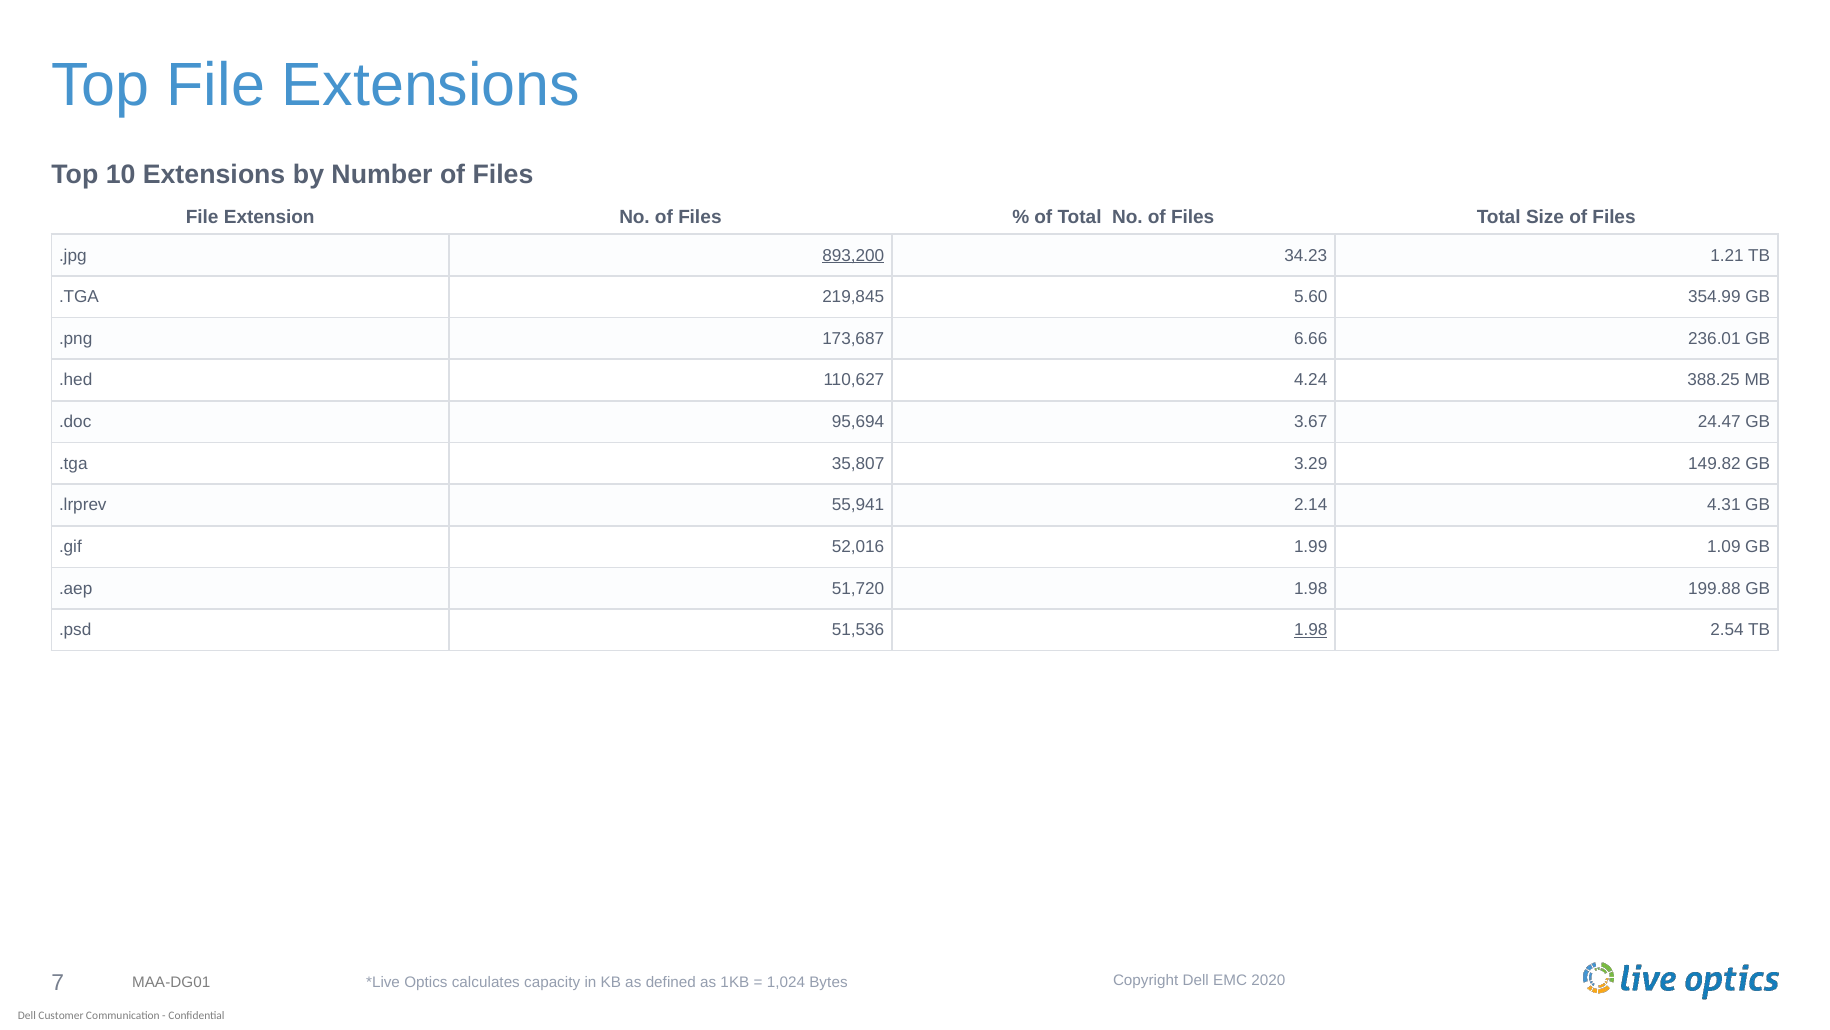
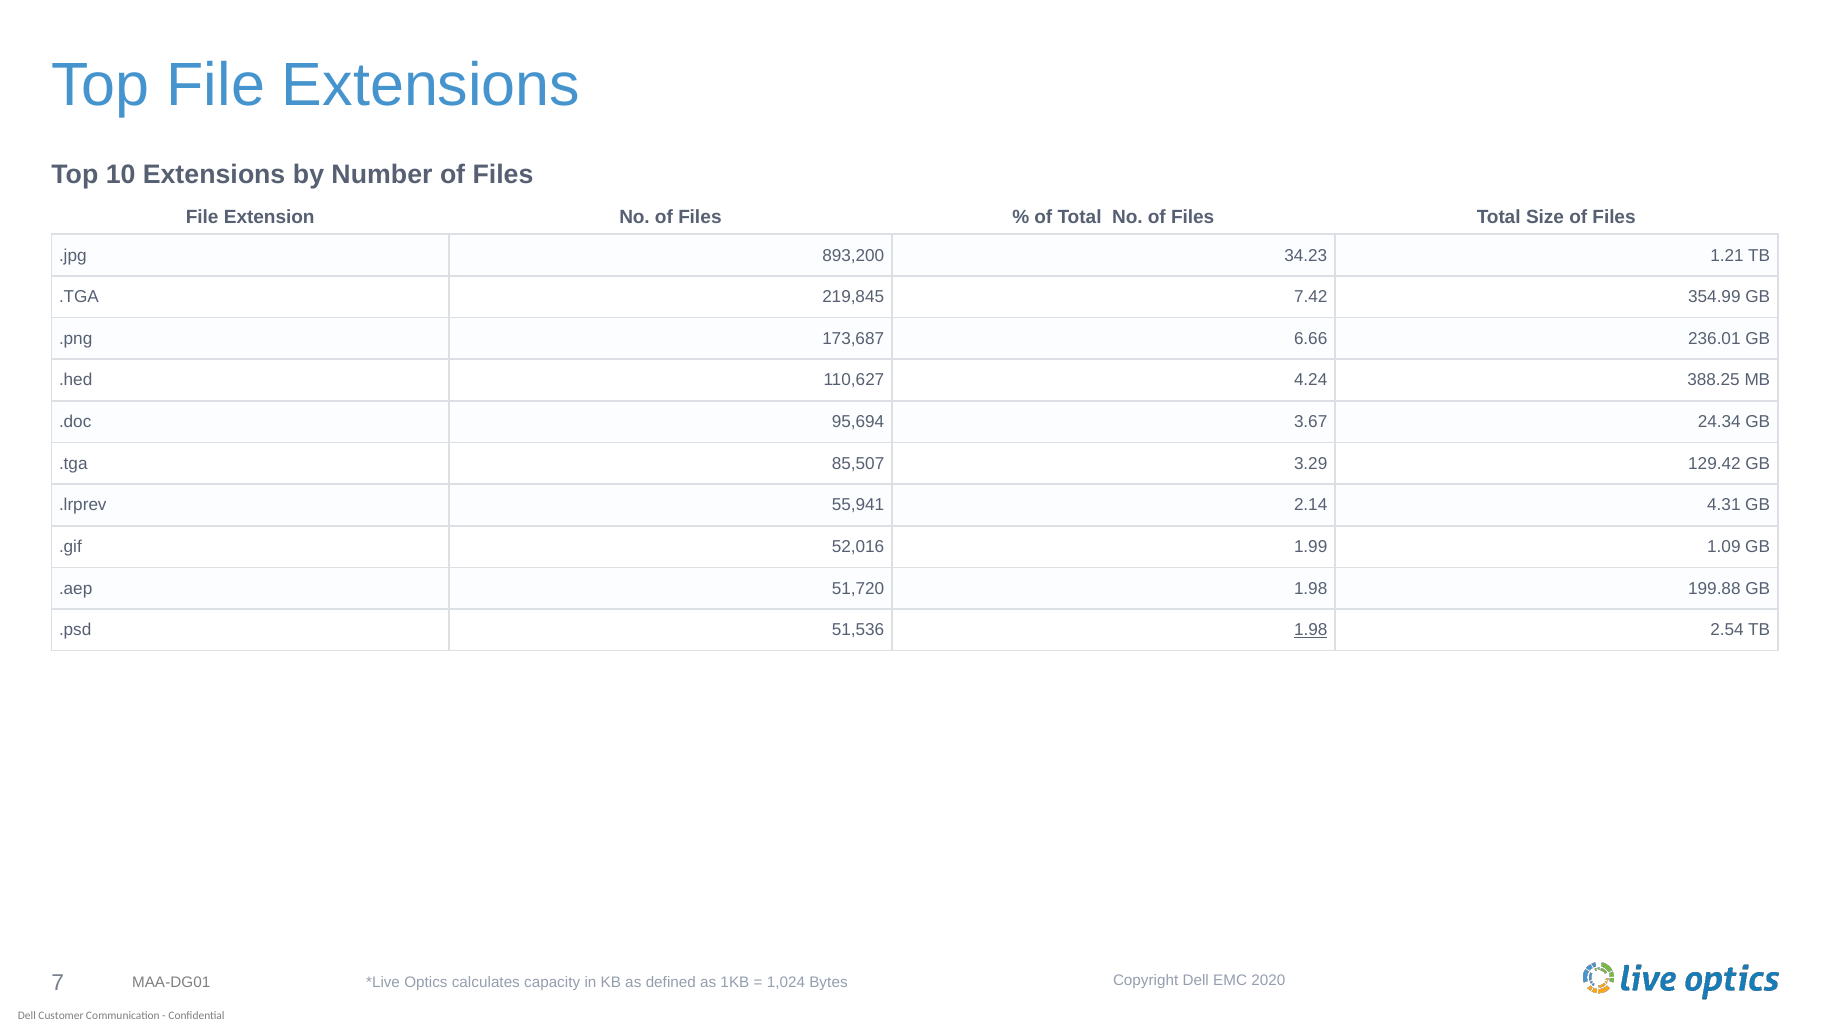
893,200 underline: present -> none (853, 255)
5.60: 5.60 -> 7.42 (1311, 297)
24.47: 24.47 -> 24.34 (1719, 422)
35,807: 35,807 -> 85,507 (858, 463)
149.82: 149.82 -> 129.42 (1714, 463)
